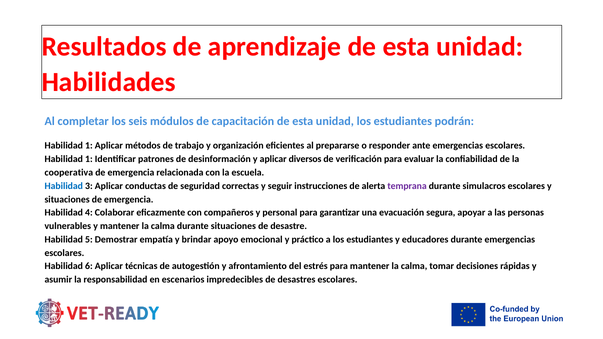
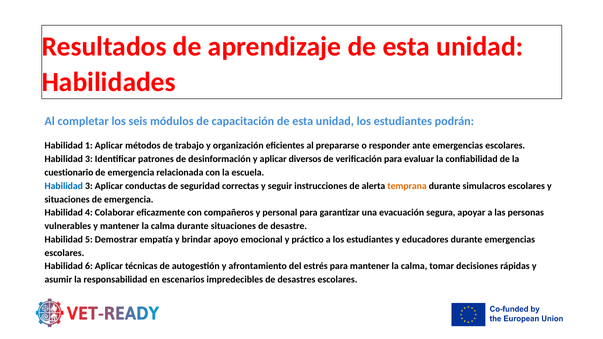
1: 1 -> 3 (89, 159)
cooperativa: cooperativa -> cuestionario (69, 173)
temprana colour: purple -> orange (407, 186)
